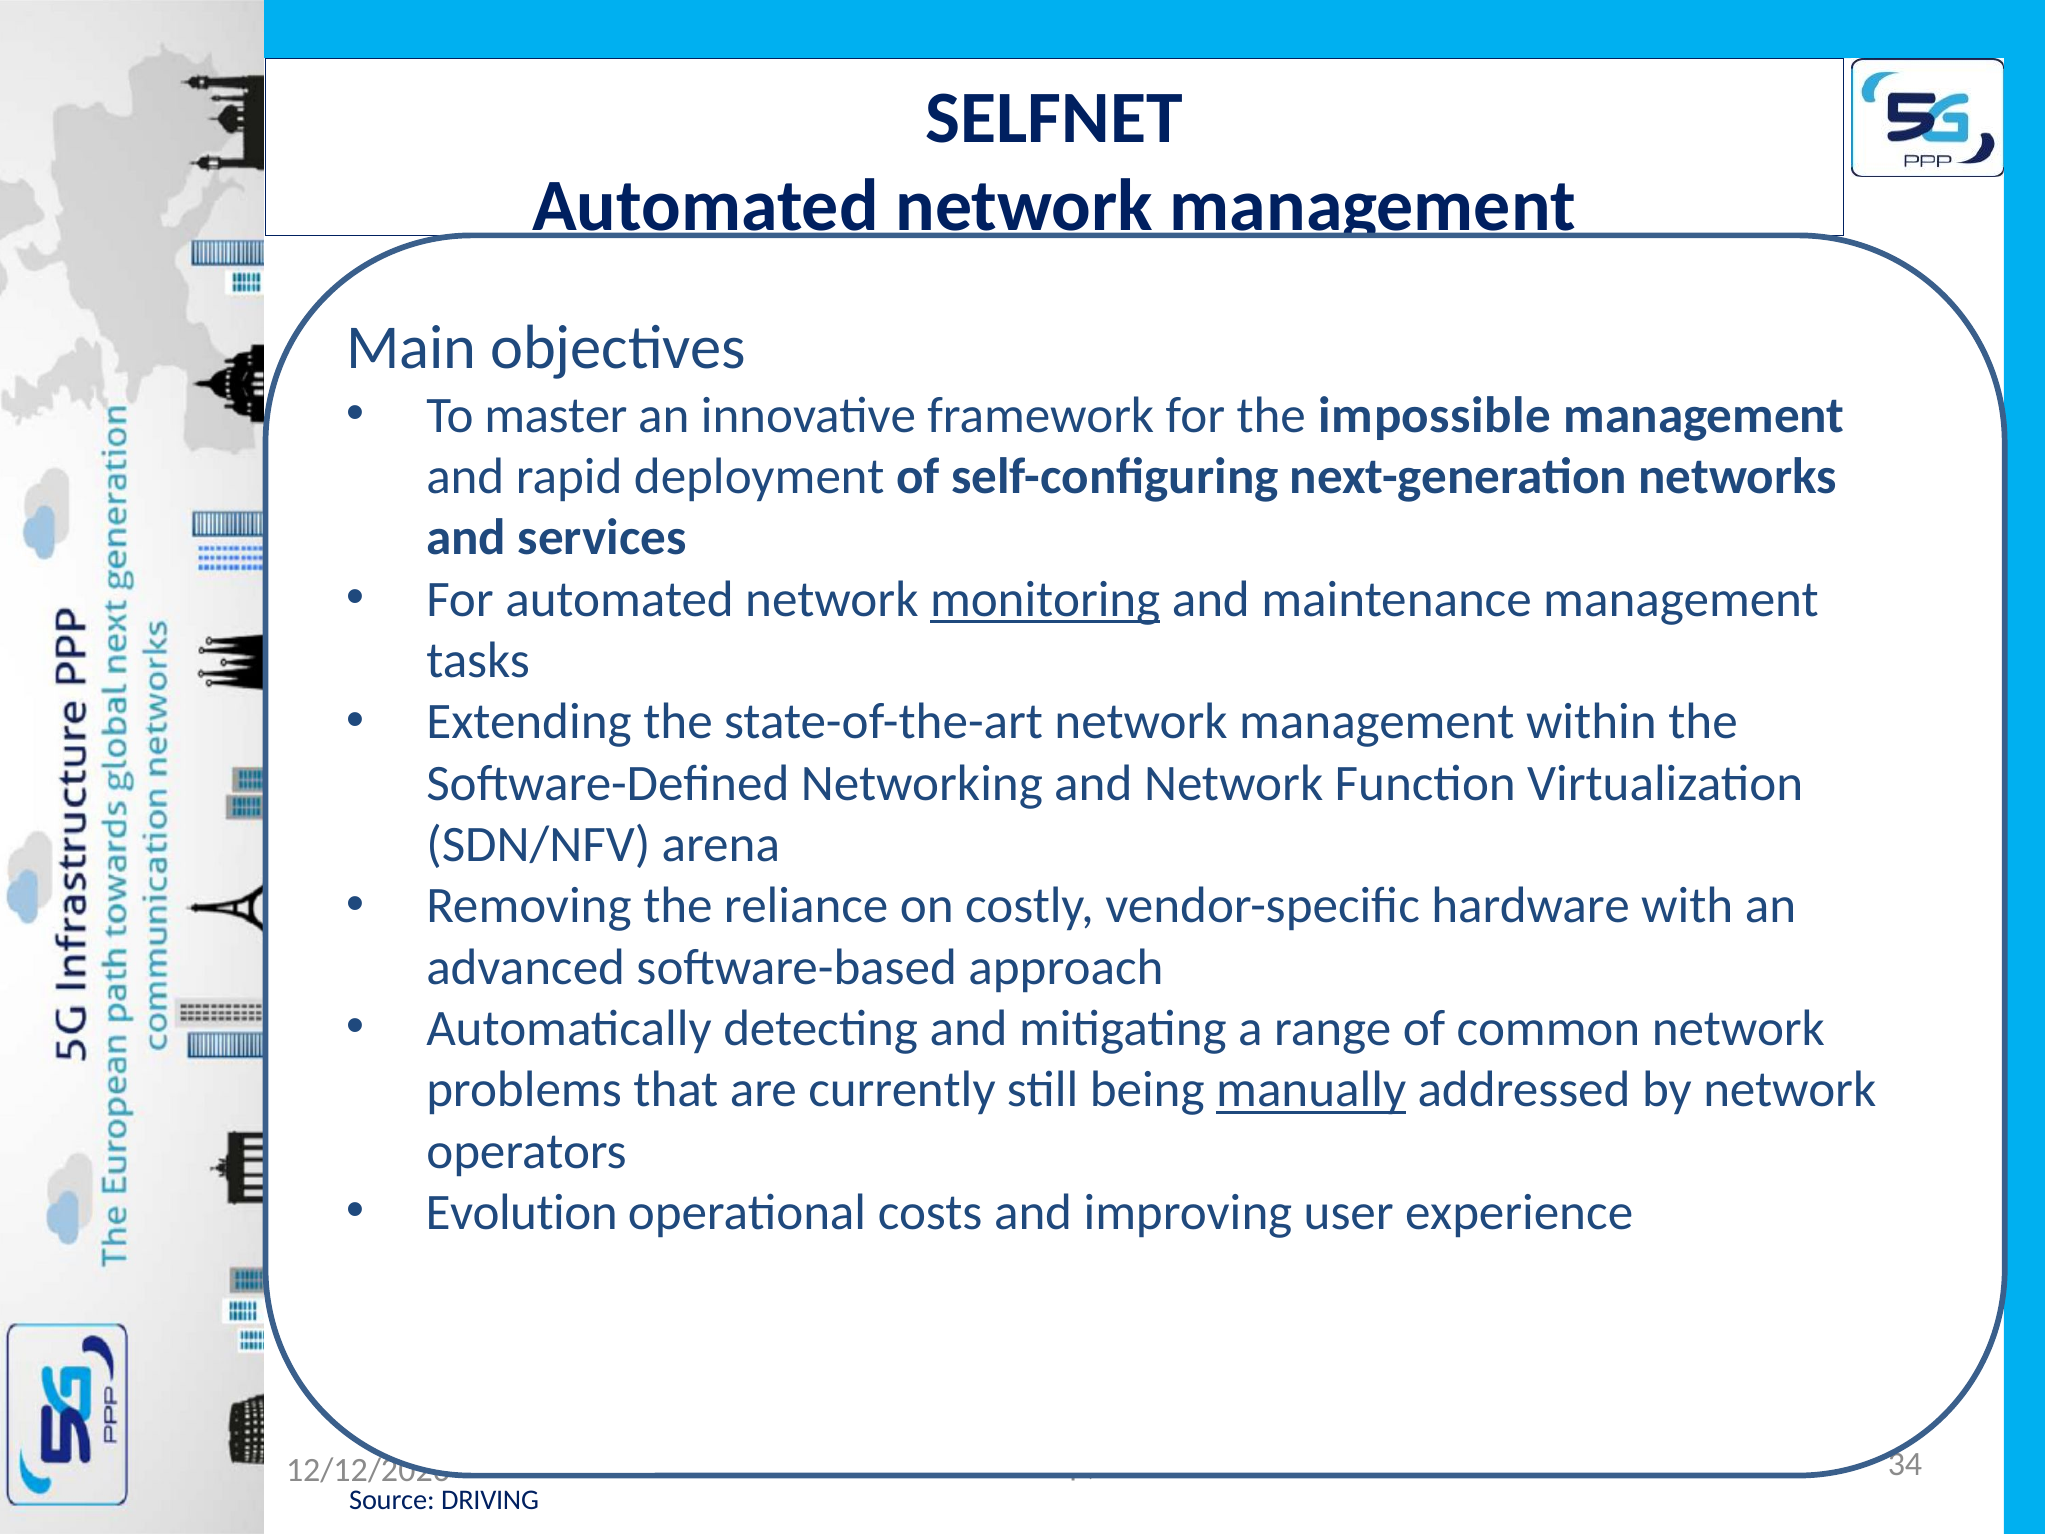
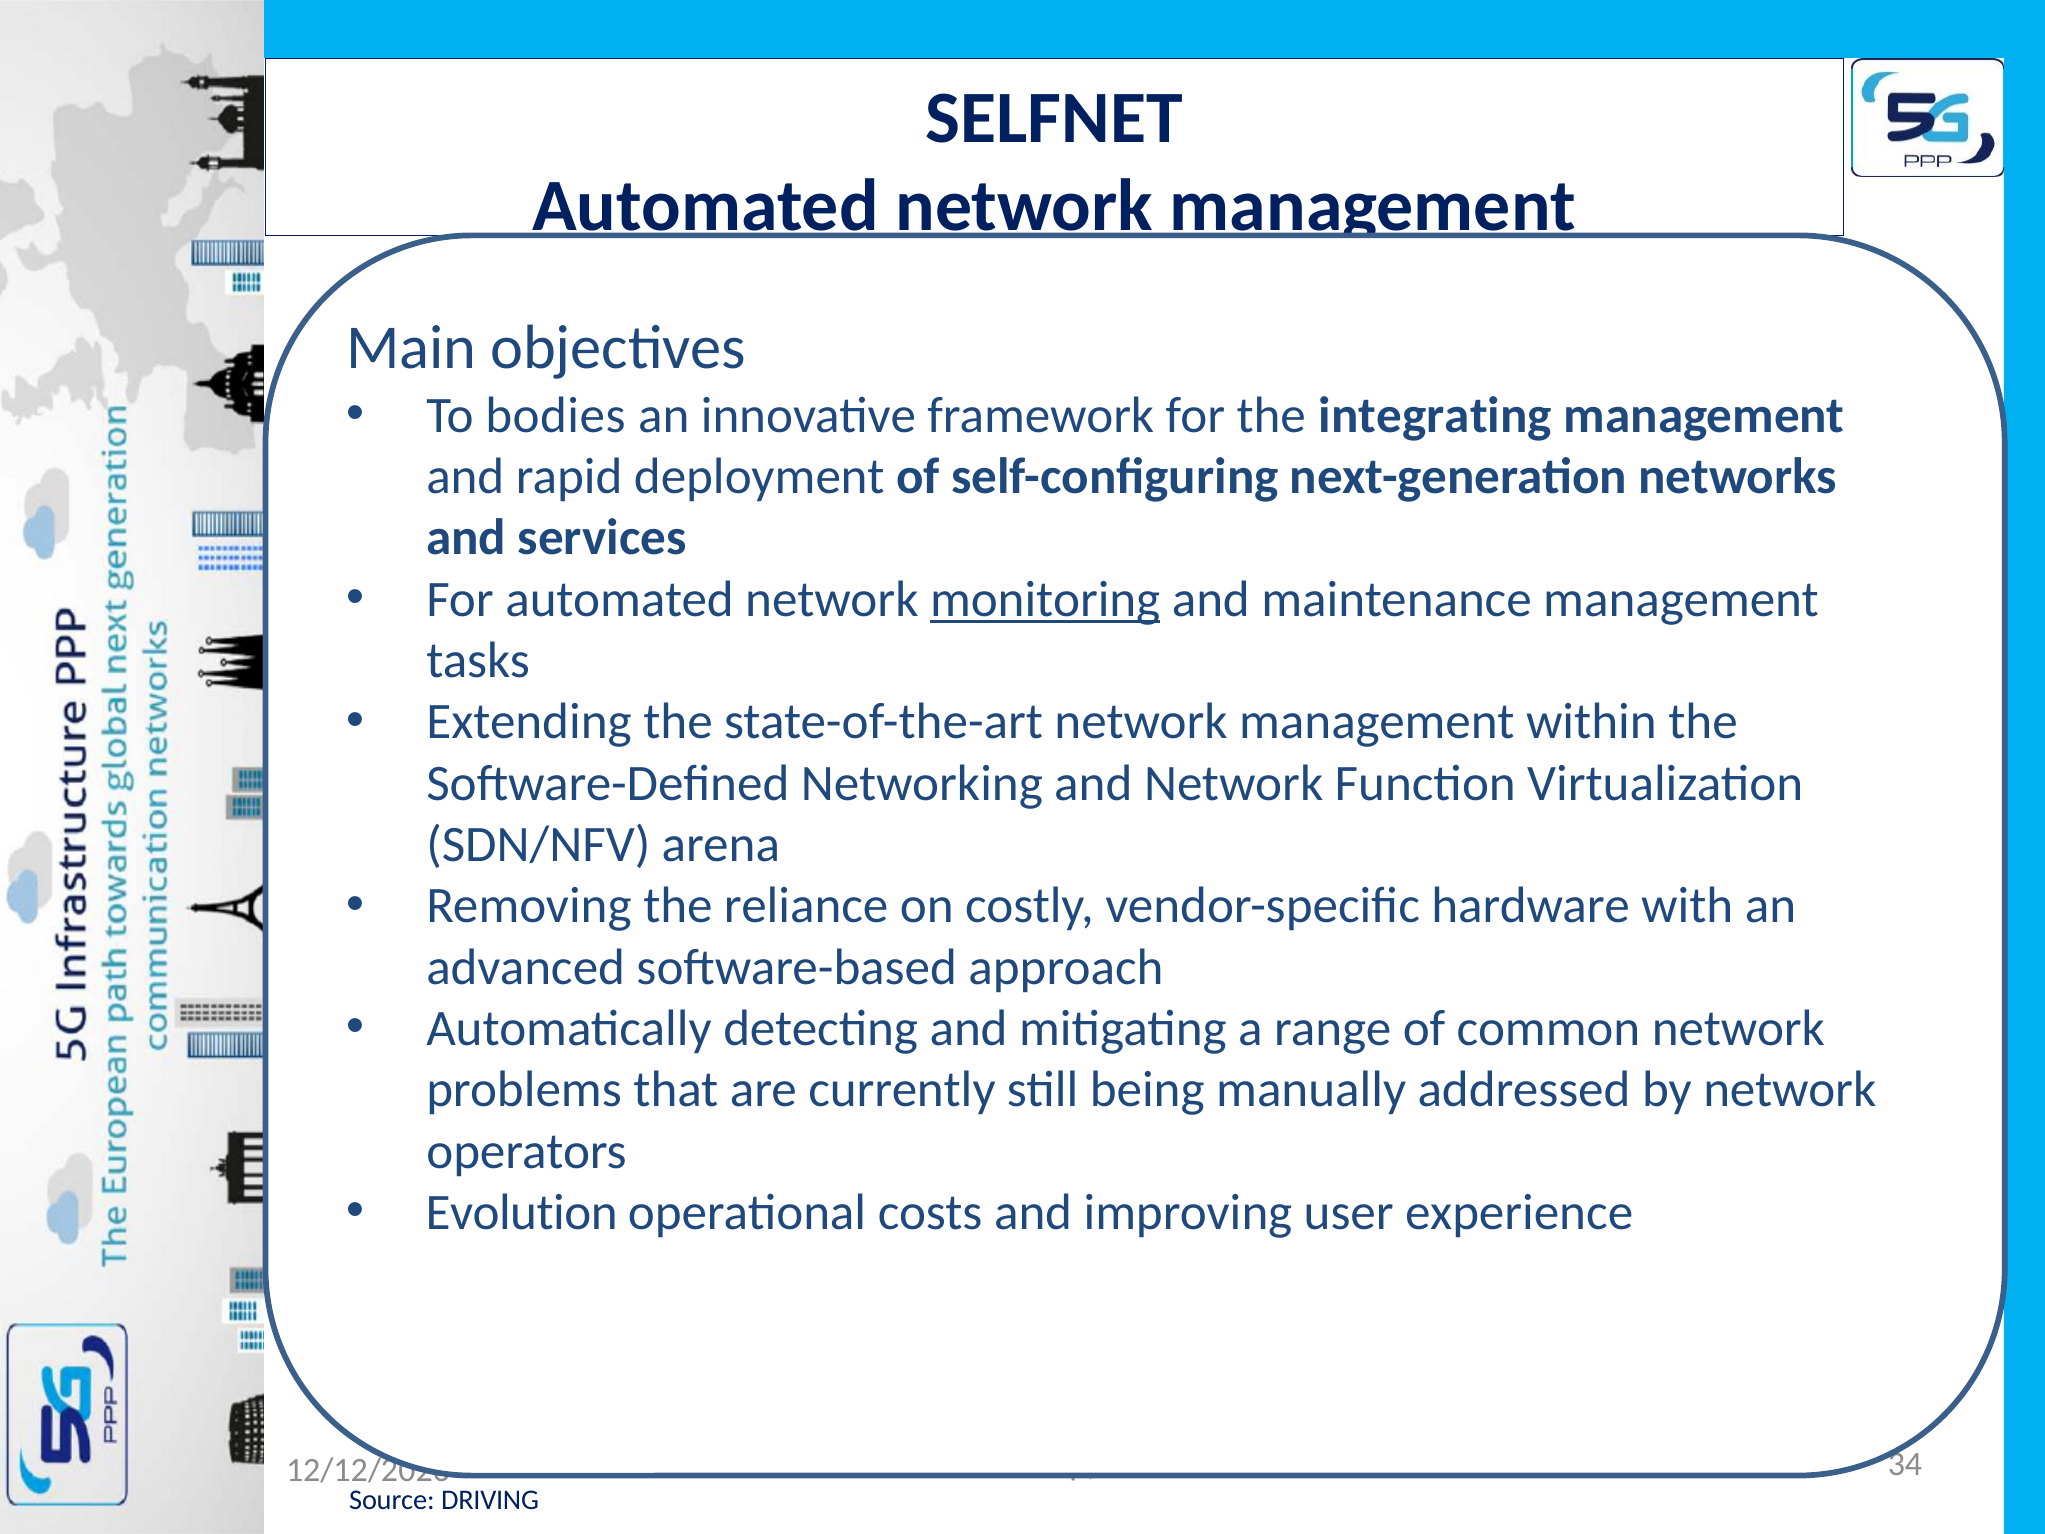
master: master -> bodies (555, 415)
impossible: impossible -> integrating (1435, 415)
manually underline: present -> none (1311, 1090)
